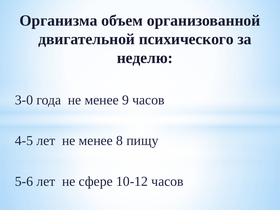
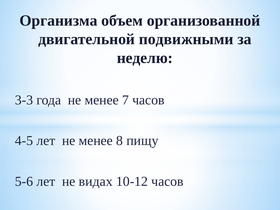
психического: психического -> подвижными (186, 39)
3-0: 3-0 -> 3-3 (24, 100)
9: 9 -> 7 (125, 100)
сфере: сфере -> видах (96, 181)
